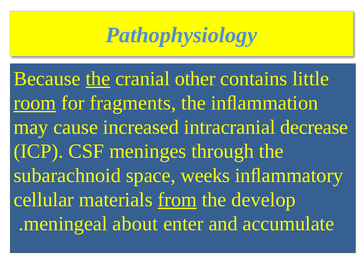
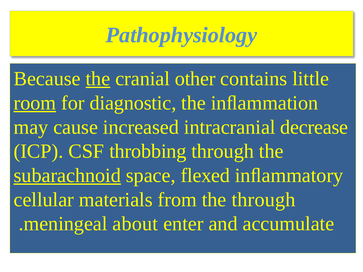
fragments: fragments -> diagnostic (133, 103)
meninges: meninges -> throbbing (148, 151)
subarachnoid underline: none -> present (67, 176)
weeks: weeks -> flexed (205, 176)
from underline: present -> none (177, 200)
the develop: develop -> through (264, 200)
